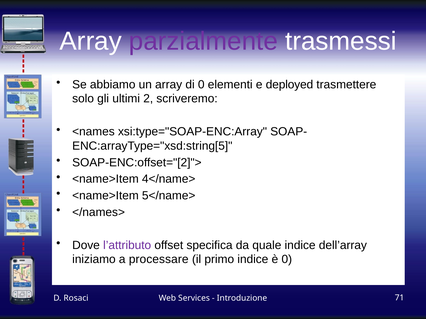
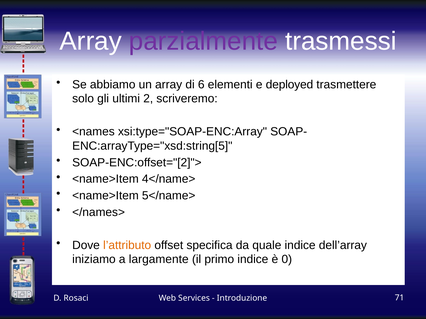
di 0: 0 -> 6 (201, 85)
l’attributo colour: purple -> orange (127, 246)
processare: processare -> largamente (159, 260)
